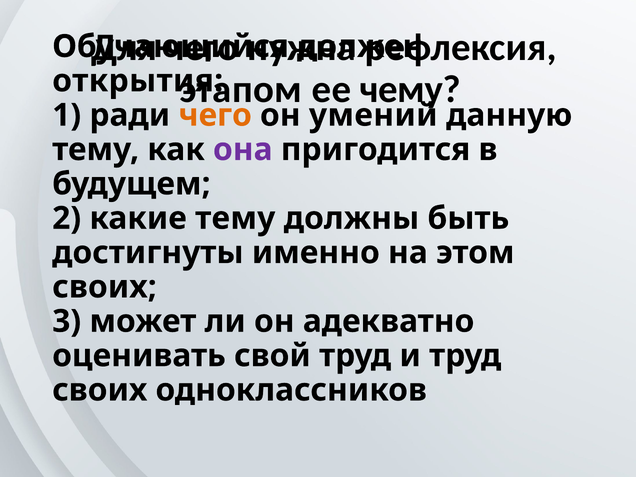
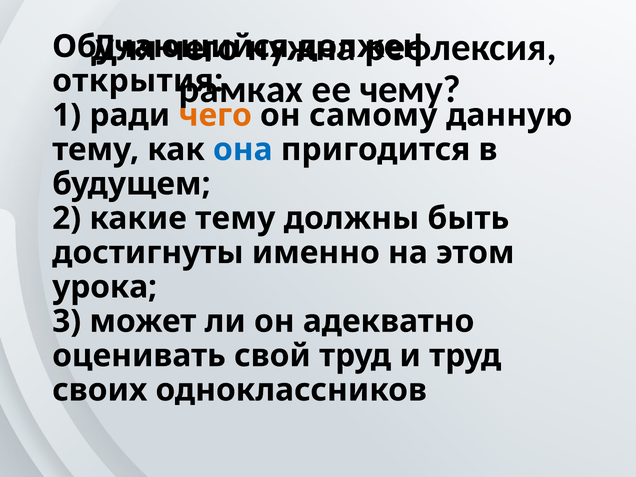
этапом: этапом -> рамках (241, 89)
умений: умений -> самому (373, 115)
она colour: purple -> blue (243, 150)
своих: своих -> урока (105, 287)
